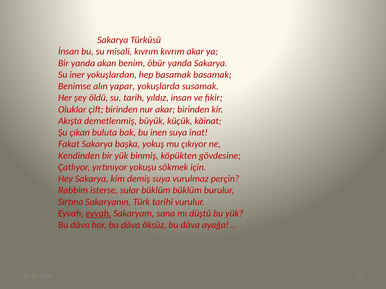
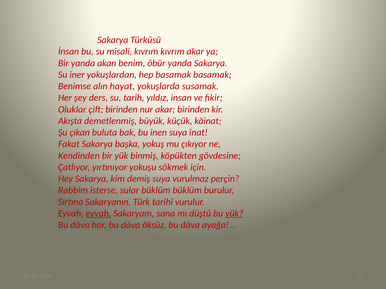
yapar: yapar -> hayat (122, 86)
öldü: öldü -> ders (98, 98)
yük underline: none -> present (234, 214)
